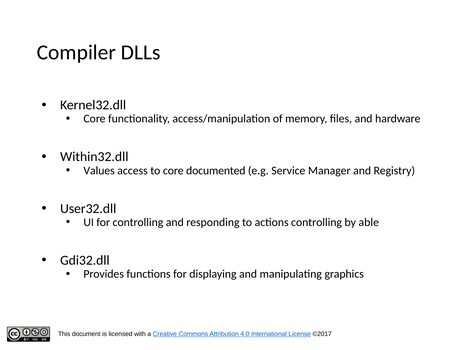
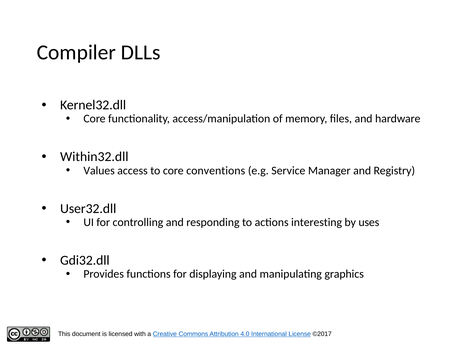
documented: documented -> conventions (216, 171)
actions controlling: controlling -> interesting (317, 222)
able: able -> uses (369, 222)
